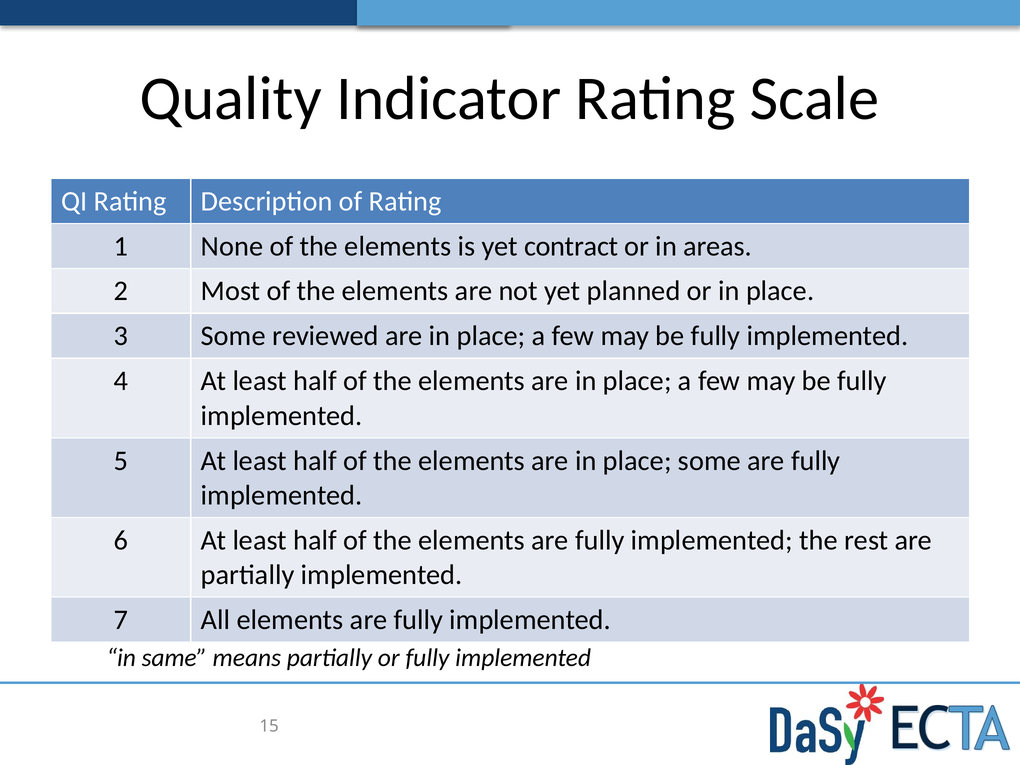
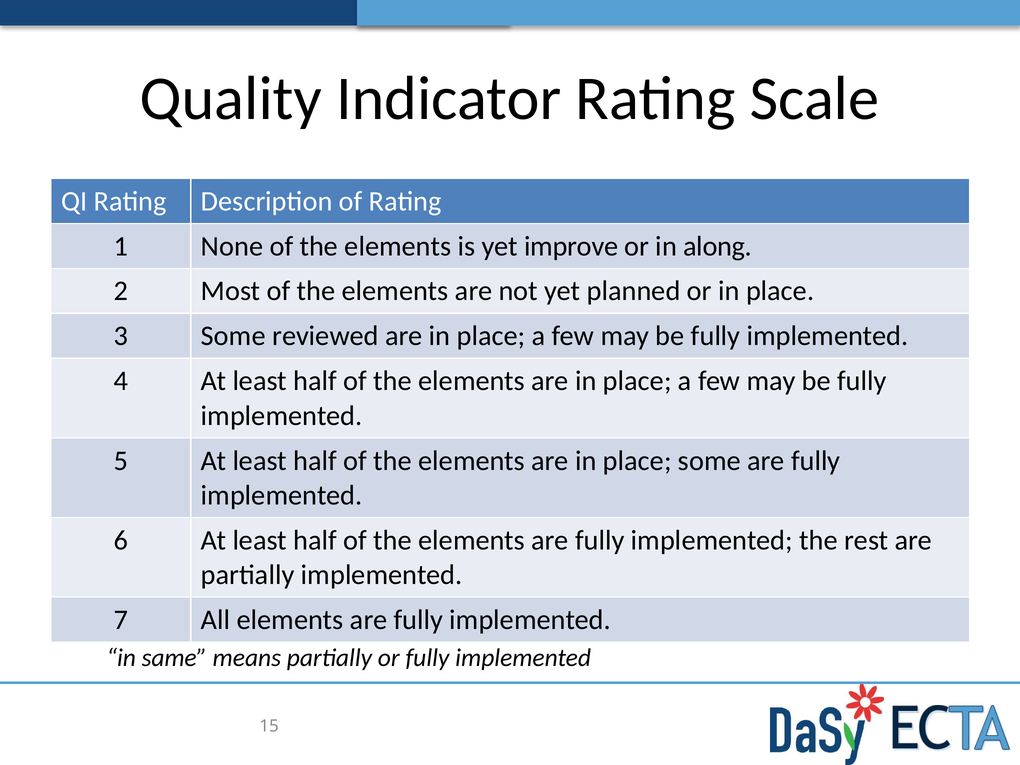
contract: contract -> improve (571, 246)
areas: areas -> along (718, 246)
